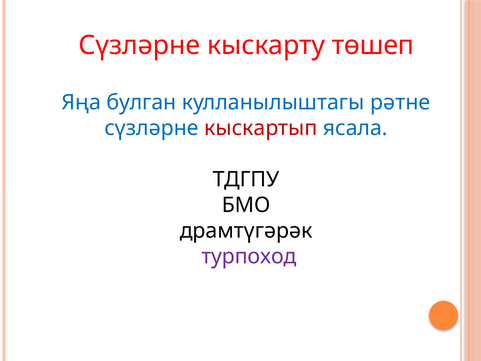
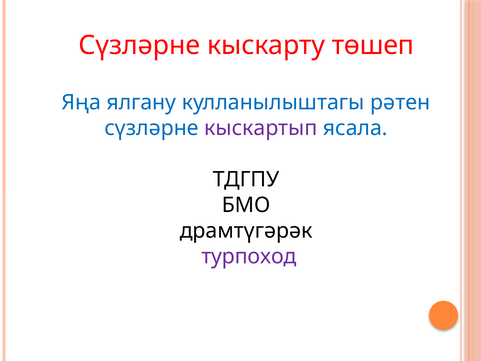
булган: булган -> ялгану (141, 102)
рәтне: рәтне -> рәтен (400, 102)
кыскартып colour: red -> purple (261, 128)
